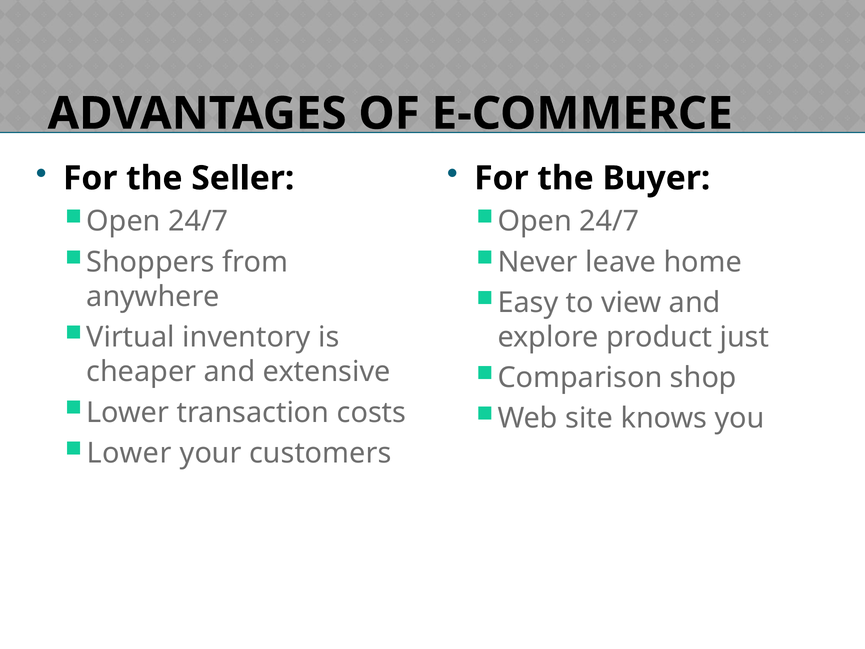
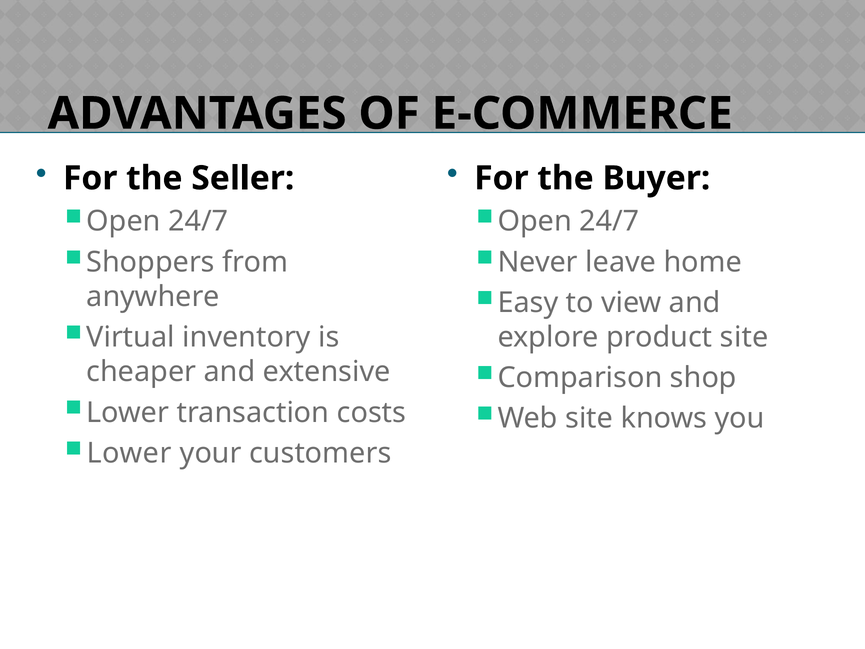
product just: just -> site (744, 337)
